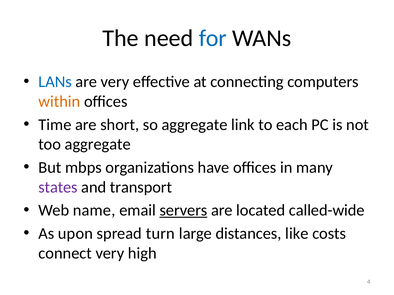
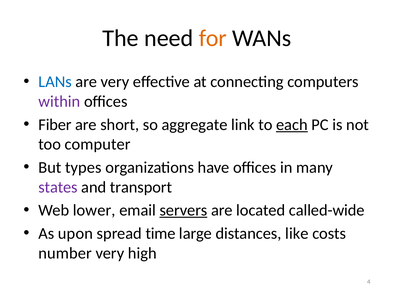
for colour: blue -> orange (213, 38)
within colour: orange -> purple (59, 102)
Time: Time -> Fiber (55, 125)
each underline: none -> present (292, 125)
too aggregate: aggregate -> computer (98, 145)
mbps: mbps -> types (83, 168)
name: name -> lower (94, 211)
turn: turn -> time (161, 234)
connect: connect -> number (65, 254)
